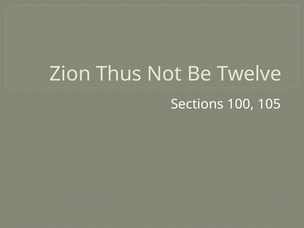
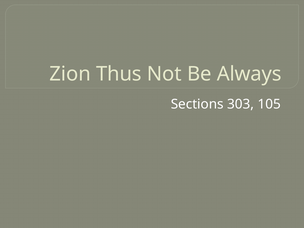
Twelve: Twelve -> Always (249, 74)
100: 100 -> 303 (241, 104)
